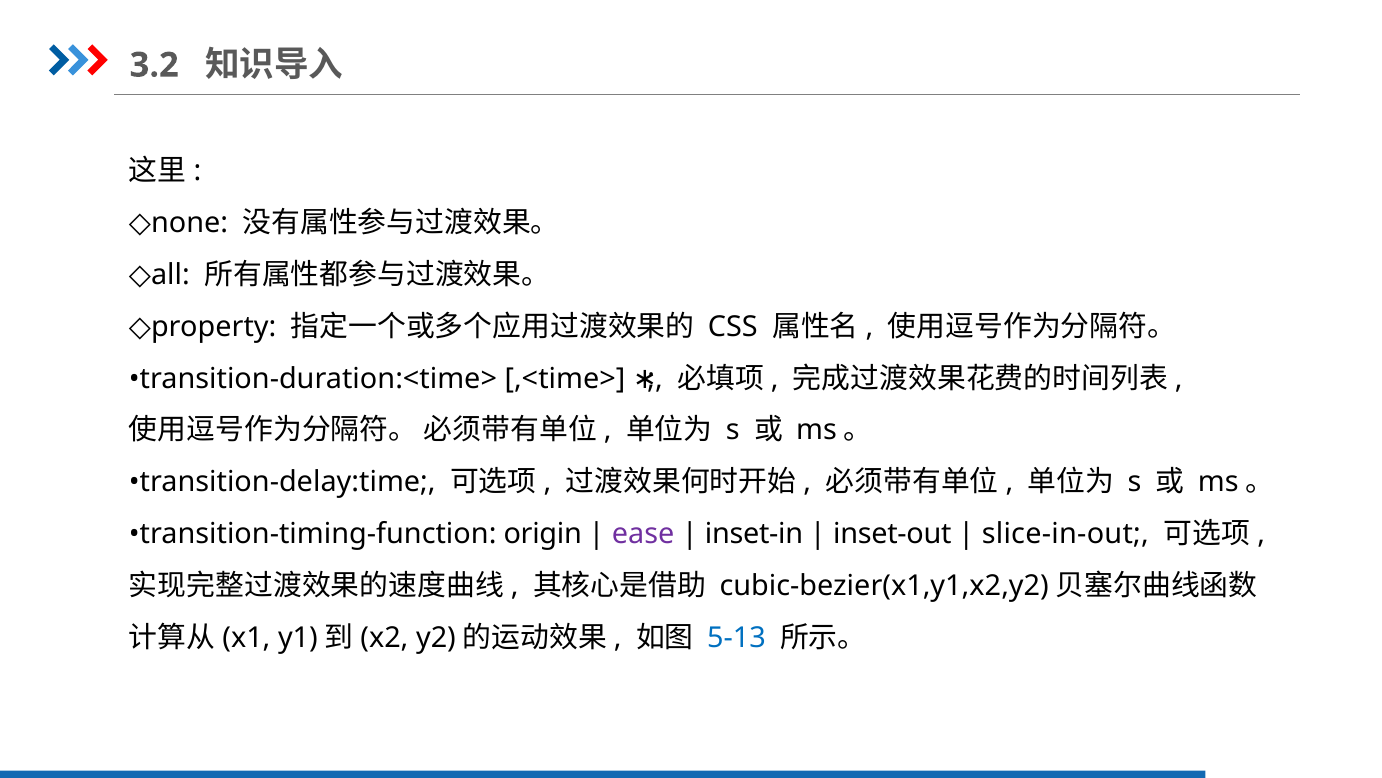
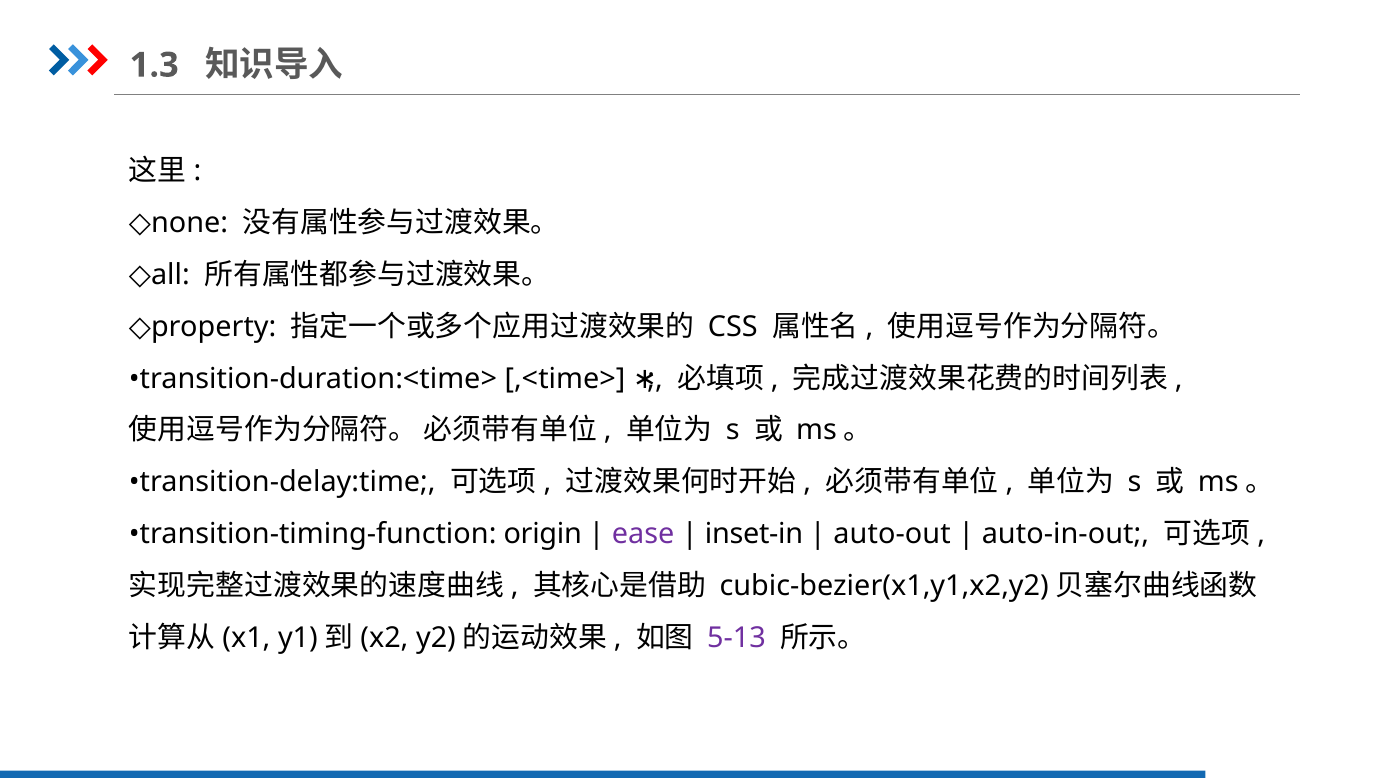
3.2: 3.2 -> 1.3 (154, 65)
inset-out: inset-out -> auto-out (892, 534)
slice-in-out: slice-in-out -> auto-in-out (1065, 534)
5-13 colour: blue -> purple (736, 638)
